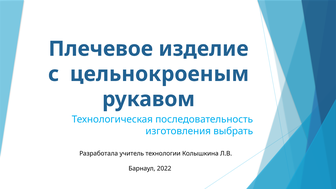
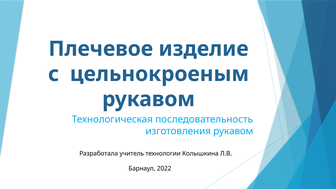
изготовления выбрать: выбрать -> рукавом (233, 131)
